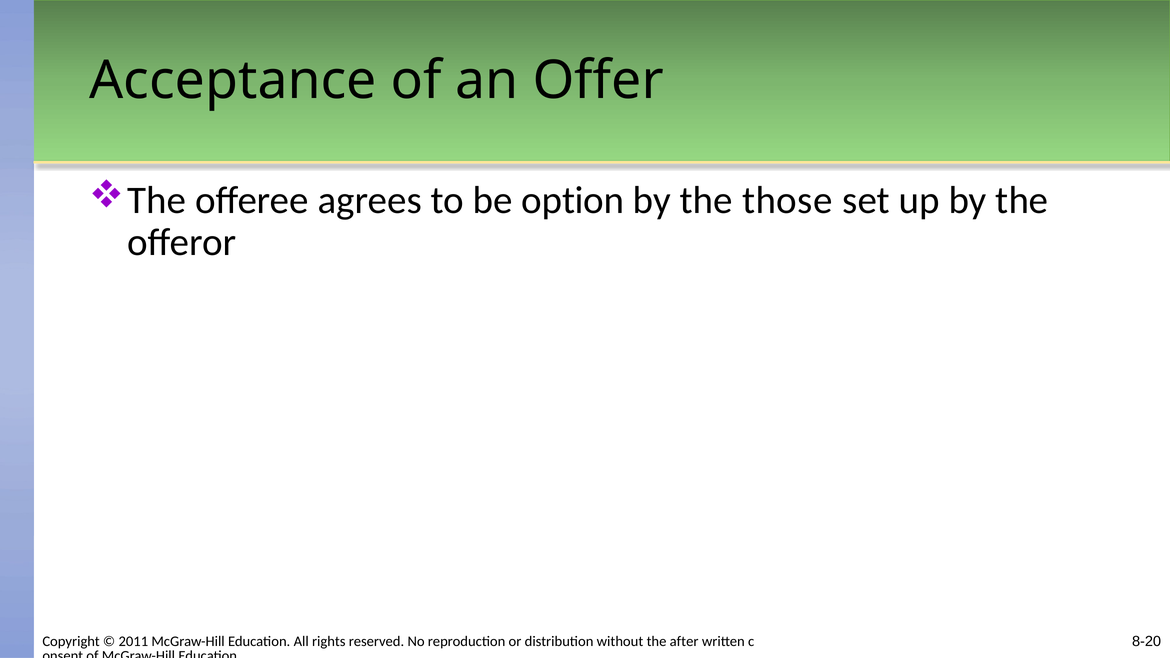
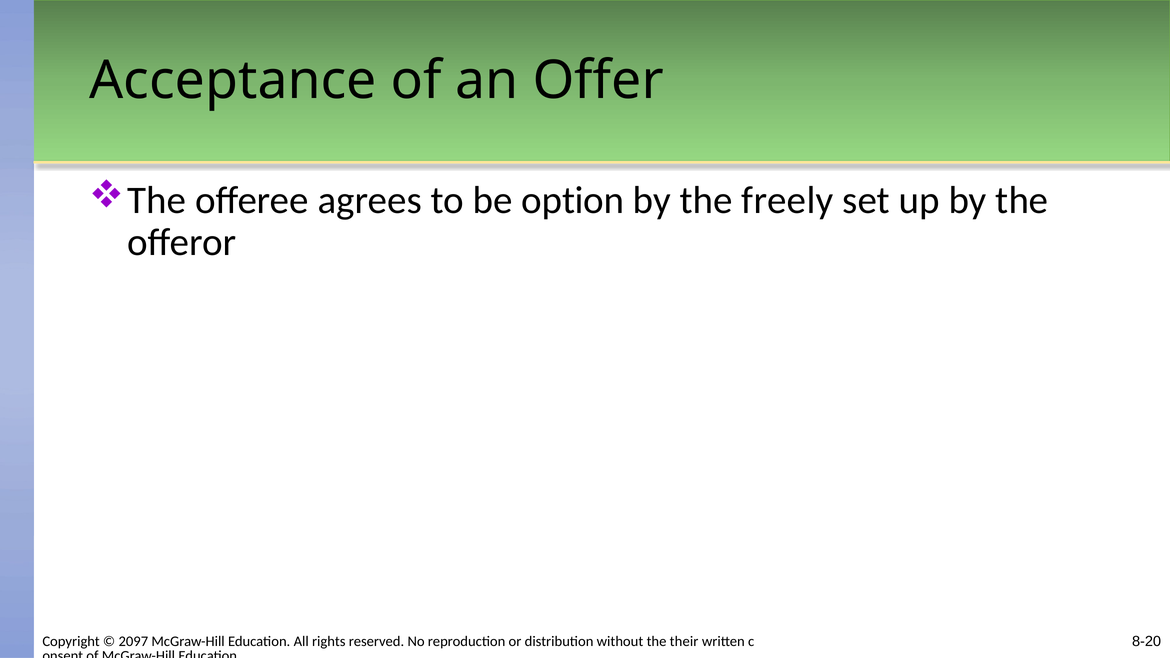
those: those -> freely (787, 200)
2011: 2011 -> 2097 (133, 641)
after: after -> their (684, 641)
